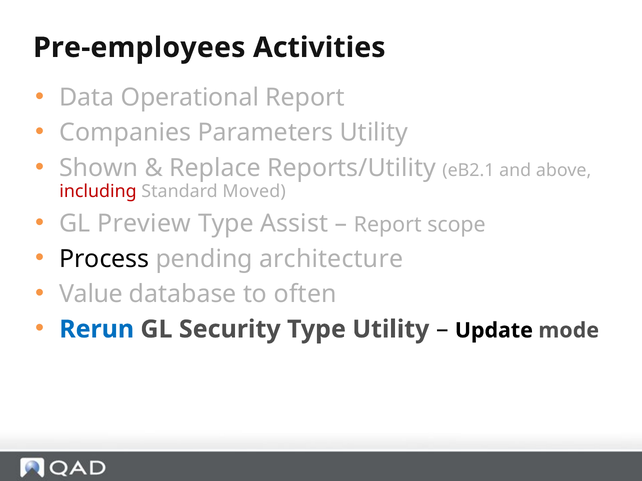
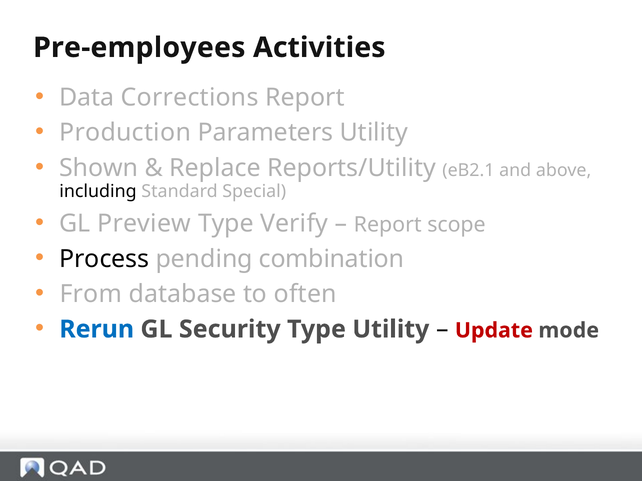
Operational: Operational -> Corrections (190, 98)
Companies: Companies -> Production (125, 133)
including colour: red -> black (98, 192)
Moved: Moved -> Special (254, 192)
Assist: Assist -> Verify (294, 224)
architecture: architecture -> combination (331, 259)
Value: Value -> From (91, 294)
Update colour: black -> red (494, 331)
